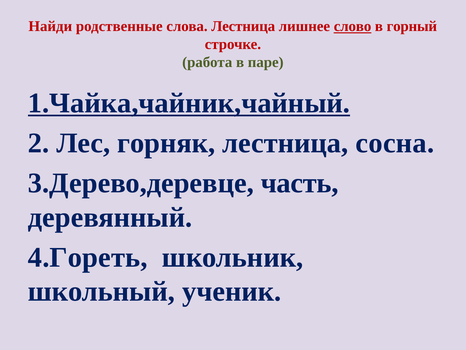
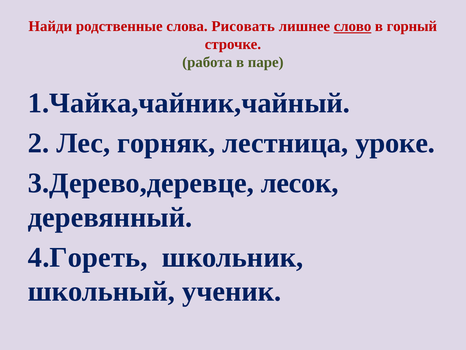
слова Лестница: Лестница -> Рисовать (243, 26)
1.Чайка,чайник,чайный underline: present -> none (189, 103)
сосна: сосна -> уроке (395, 143)
часть: часть -> лесок (300, 183)
